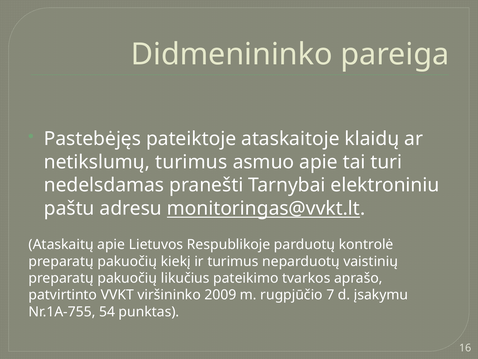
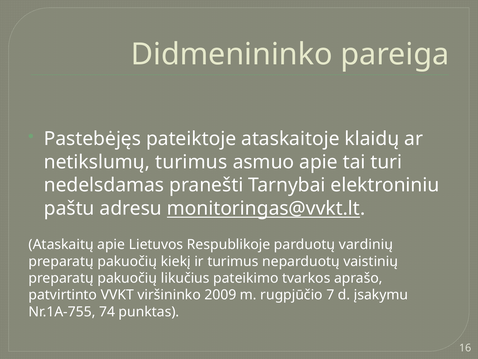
kontrolė: kontrolė -> vardinių (366, 244)
54: 54 -> 74 (107, 311)
